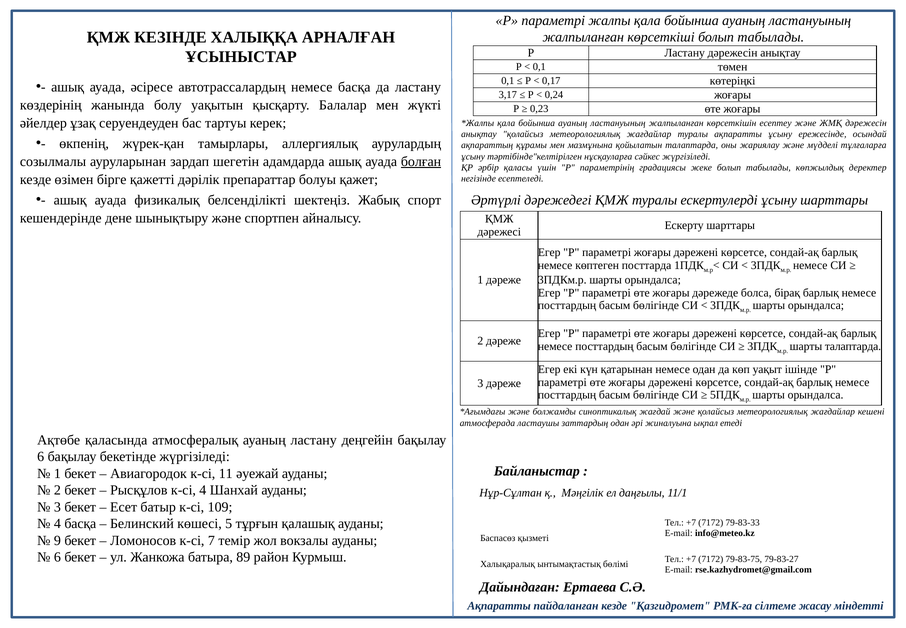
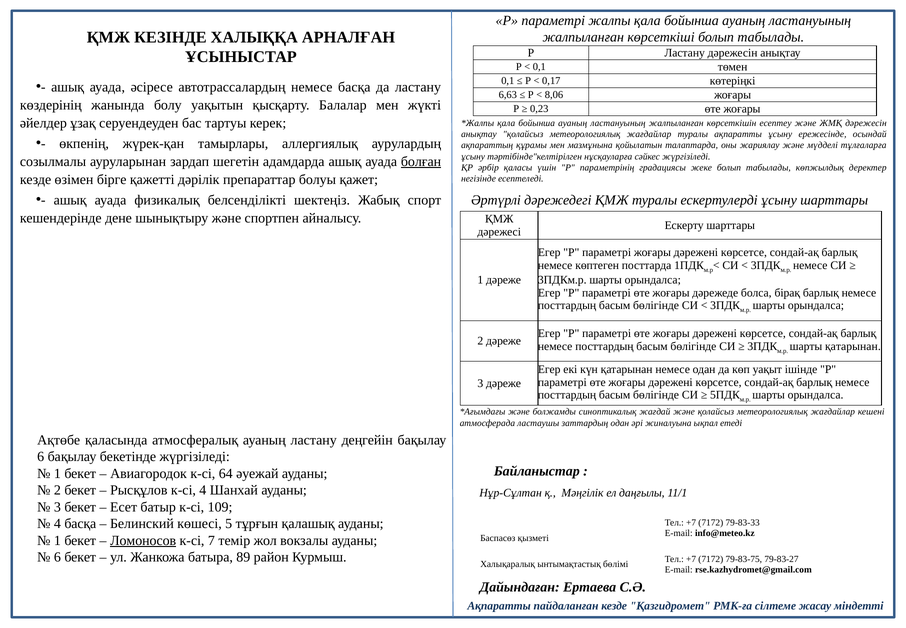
3,17: 3,17 -> 6,63 (508, 95)
0,24: 0,24 -> 8,06 (554, 95)
шарты талаптарда: талаптарда -> қатарынан (853, 346)
11: 11 -> 64 (226, 473)
9: 9 -> 1 (57, 540)
Ломоносов underline: none -> present (143, 540)
